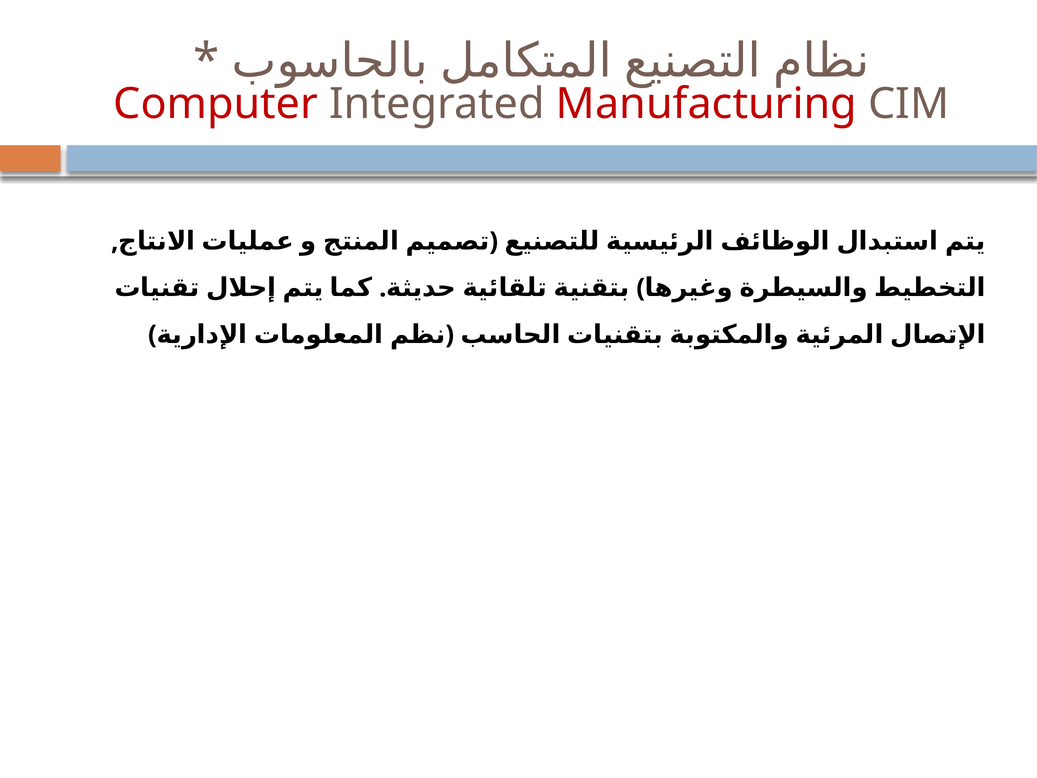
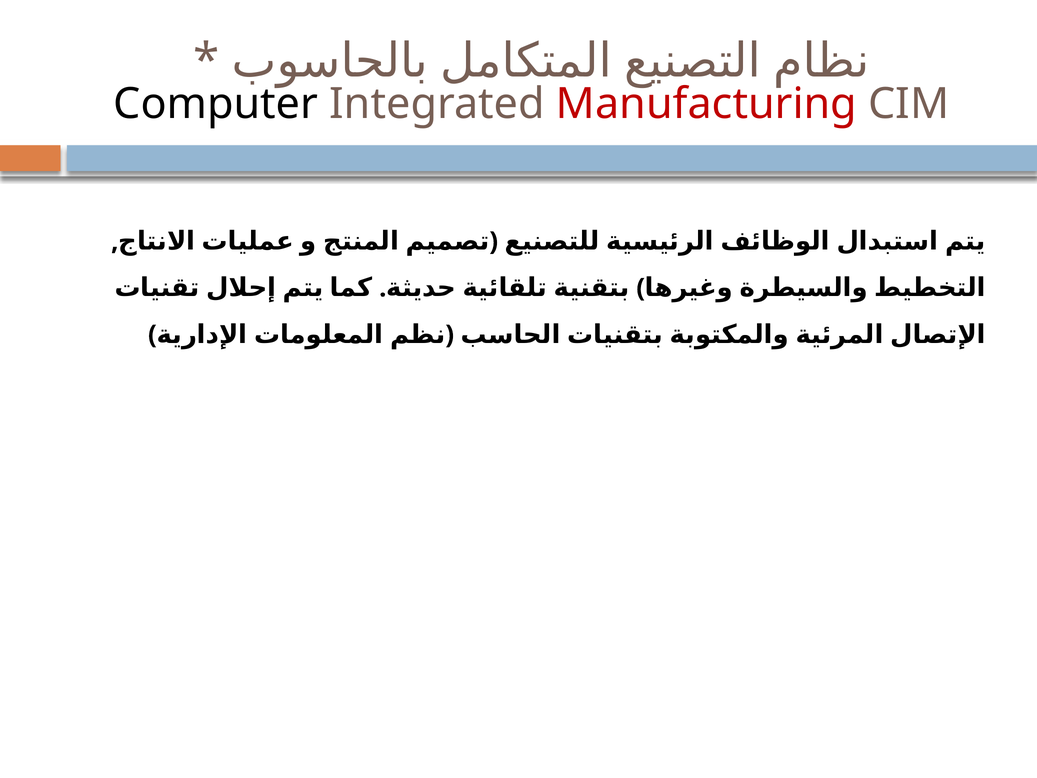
Computer colour: red -> black (216, 104)
